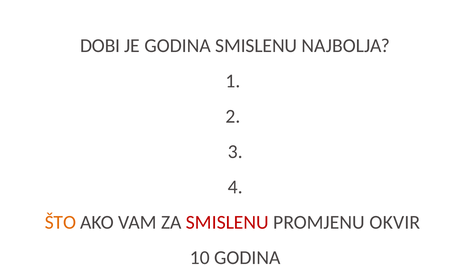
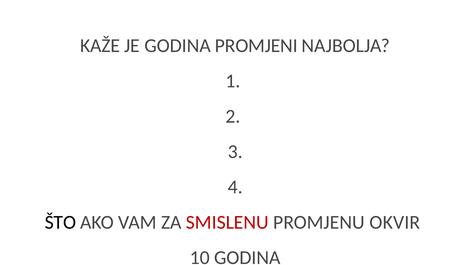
DOBI: DOBI -> KAŽE (100, 46)
GODINA SMISLENU: SMISLENU -> PROMJENI (256, 46)
ŠTO colour: orange -> black (60, 223)
